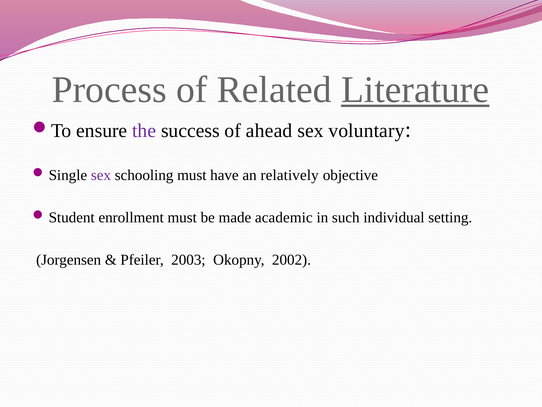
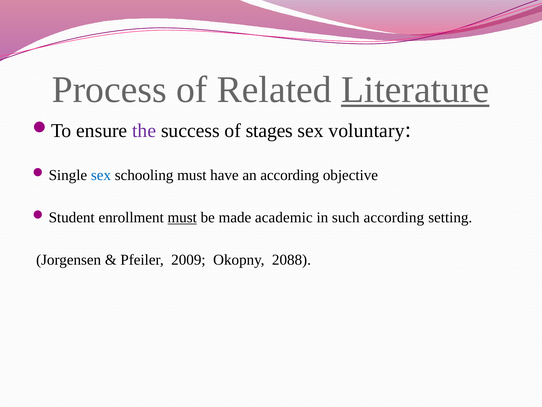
ahead: ahead -> stages (269, 130)
sex colour: purple -> blue (101, 175)
an relatively: relatively -> according (290, 175)
must underline: none -> present (182, 217)
such individual: individual -> according (394, 217)
2003: 2003 -> 2009 (188, 259)
2002: 2002 -> 2088 (291, 259)
